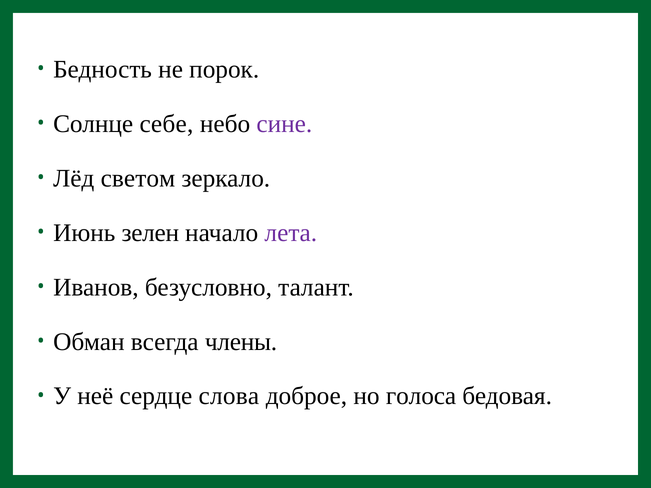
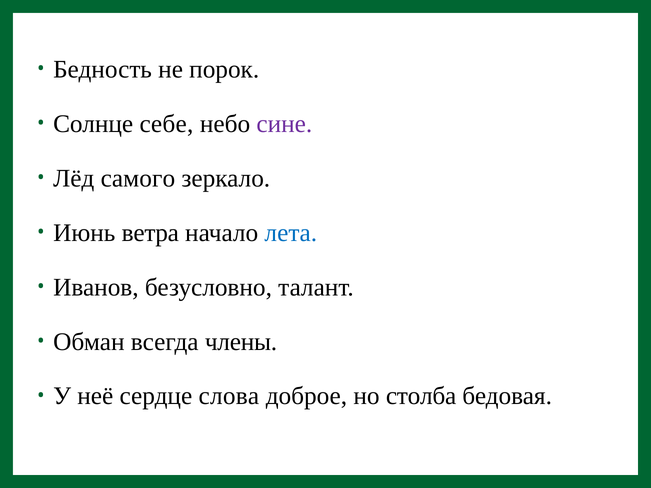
светом: светом -> самого (138, 178)
зелен: зелен -> ветра (150, 233)
лета colour: purple -> blue (291, 233)
голоса: голоса -> столба (421, 396)
